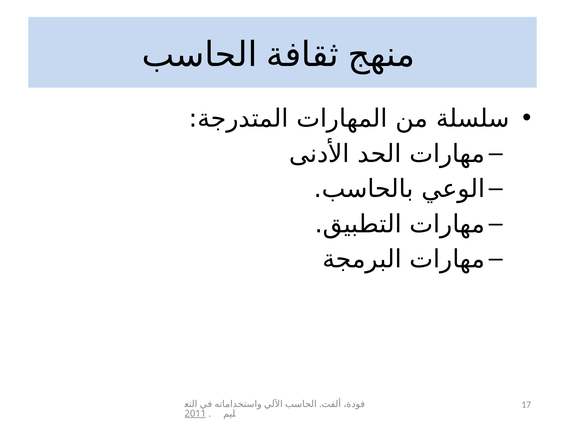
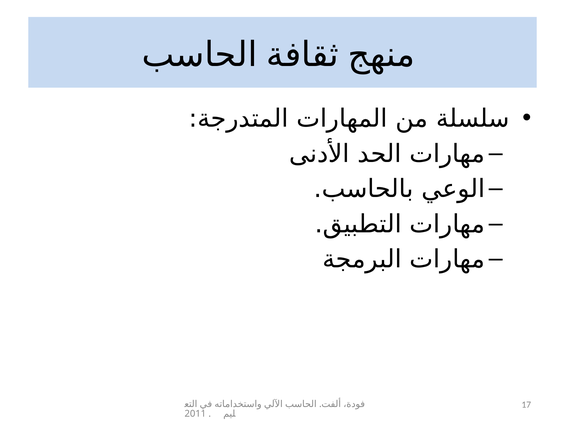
2011 underline: present -> none (195, 413)
